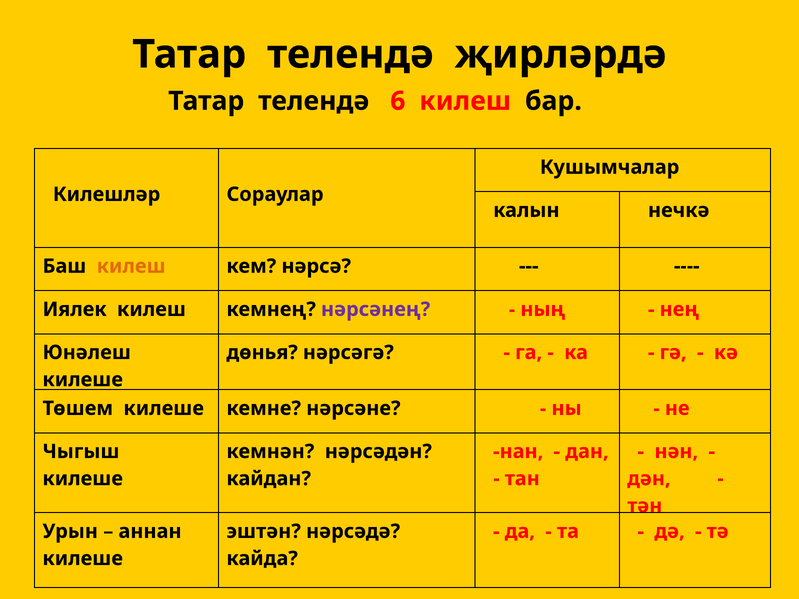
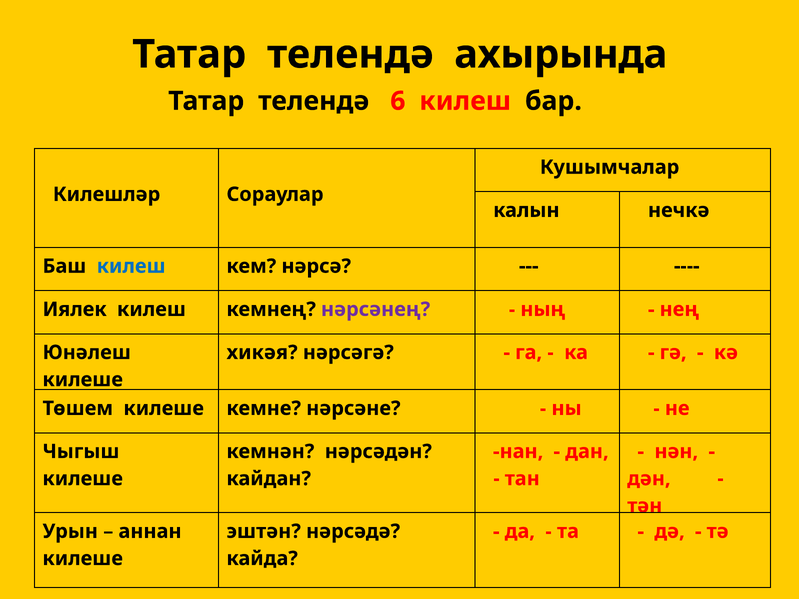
җирләрдә: җирләрдә -> ахырында (561, 54)
килеш colour: orange -> blue (131, 266)
дөнья: дөнья -> хикәя (262, 353)
